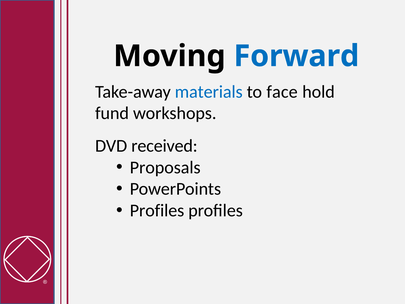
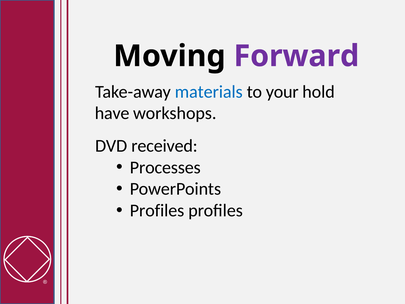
Forward colour: blue -> purple (296, 56)
face: face -> your (282, 92)
fund: fund -> have (112, 113)
Proposals: Proposals -> Processes (165, 167)
